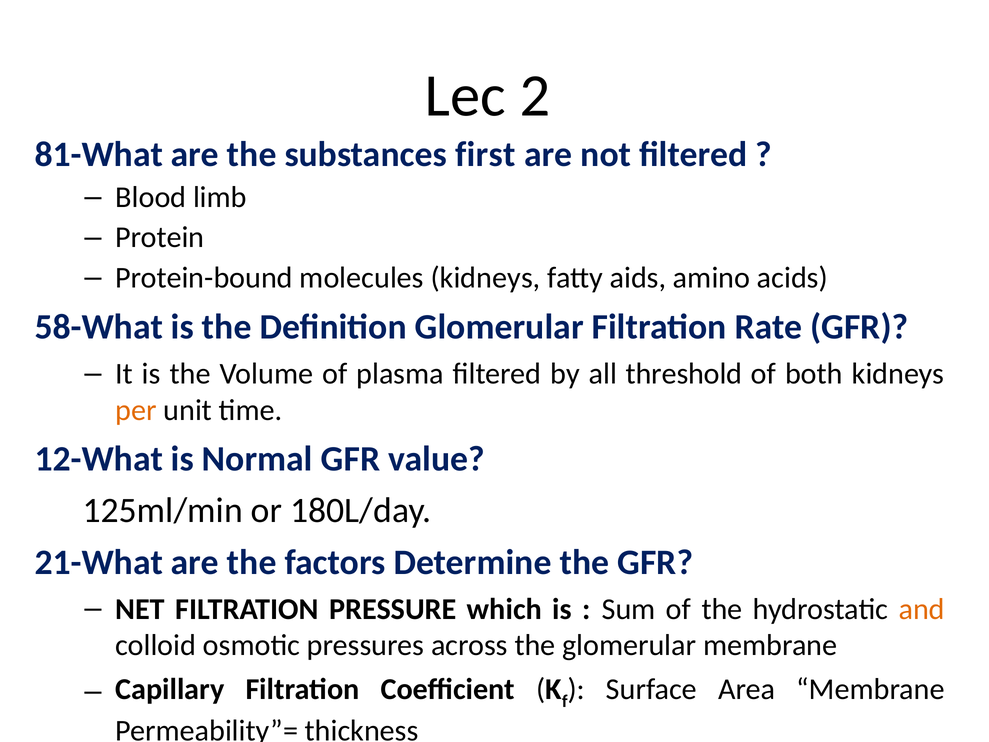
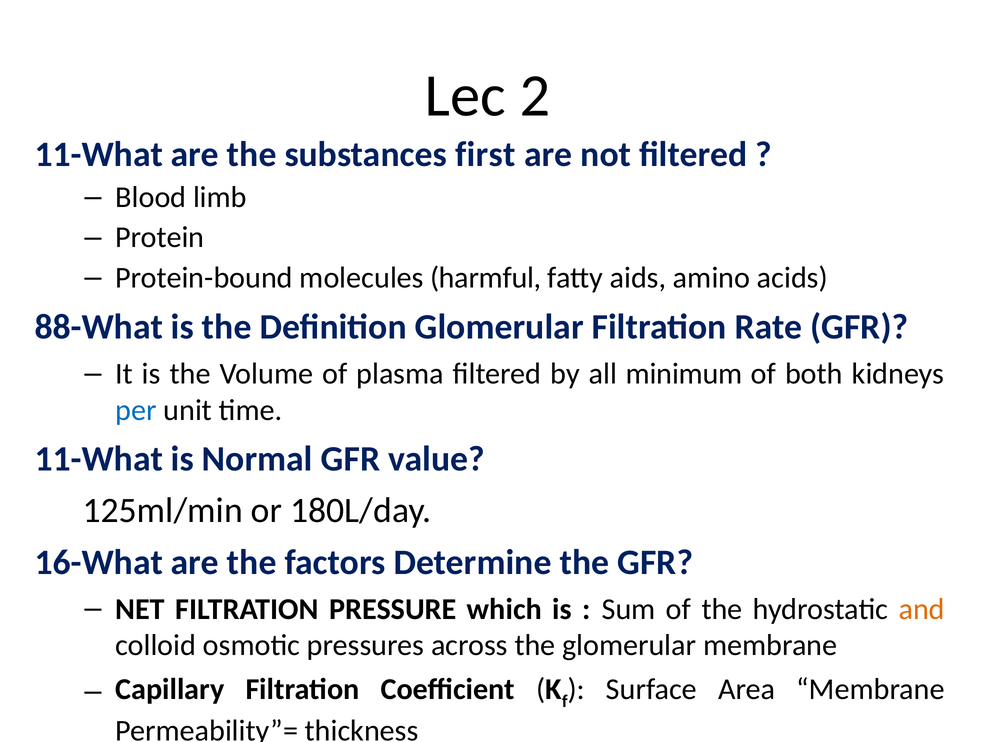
81-What: 81-What -> 11-What (99, 154)
molecules kidneys: kidneys -> harmful (486, 278)
58-What: 58-What -> 88-What (99, 327)
threshold: threshold -> minimum (684, 374)
per colour: orange -> blue (136, 410)
12-What: 12-What -> 11-What (99, 459)
21-What: 21-What -> 16-What (99, 562)
